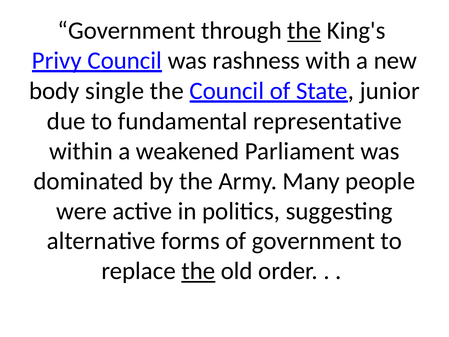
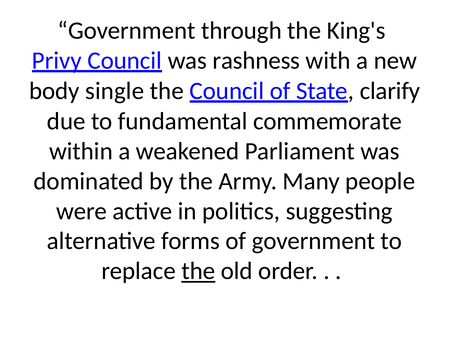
the underline: present -> none (304, 30)
junior: junior -> clarify (390, 91)
representative: representative -> commemorate (328, 121)
